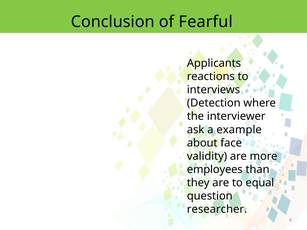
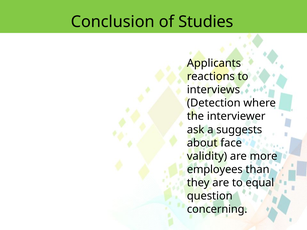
Fearful: Fearful -> Studies (206, 22)
example: example -> suggests (239, 130)
researcher: researcher -> concerning (217, 210)
